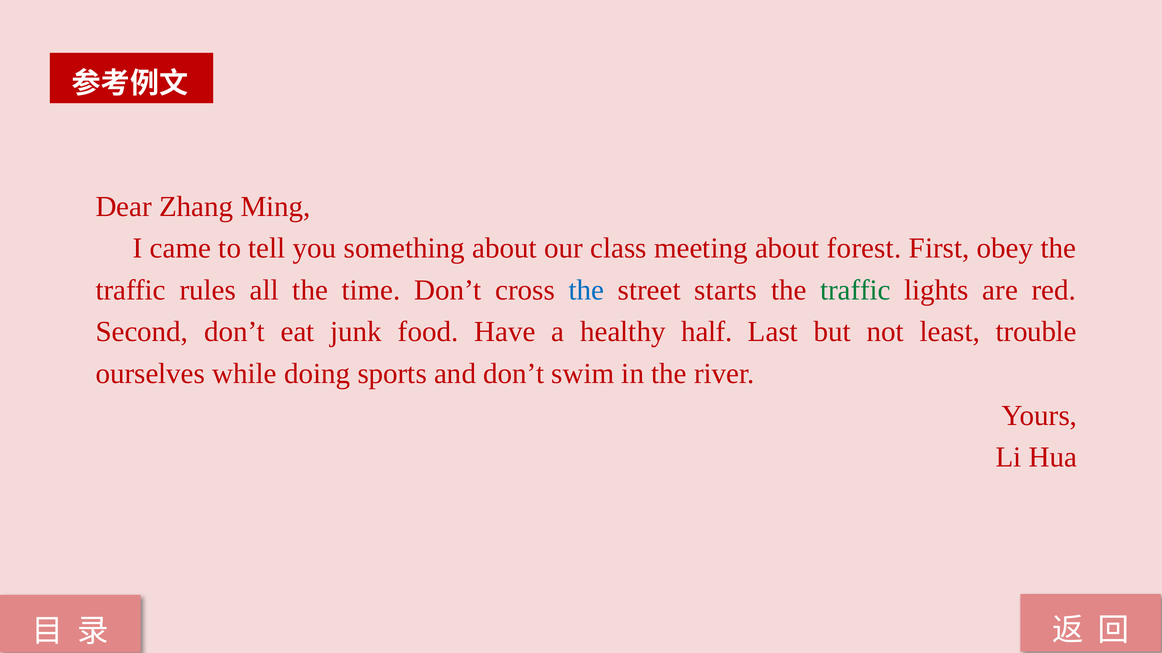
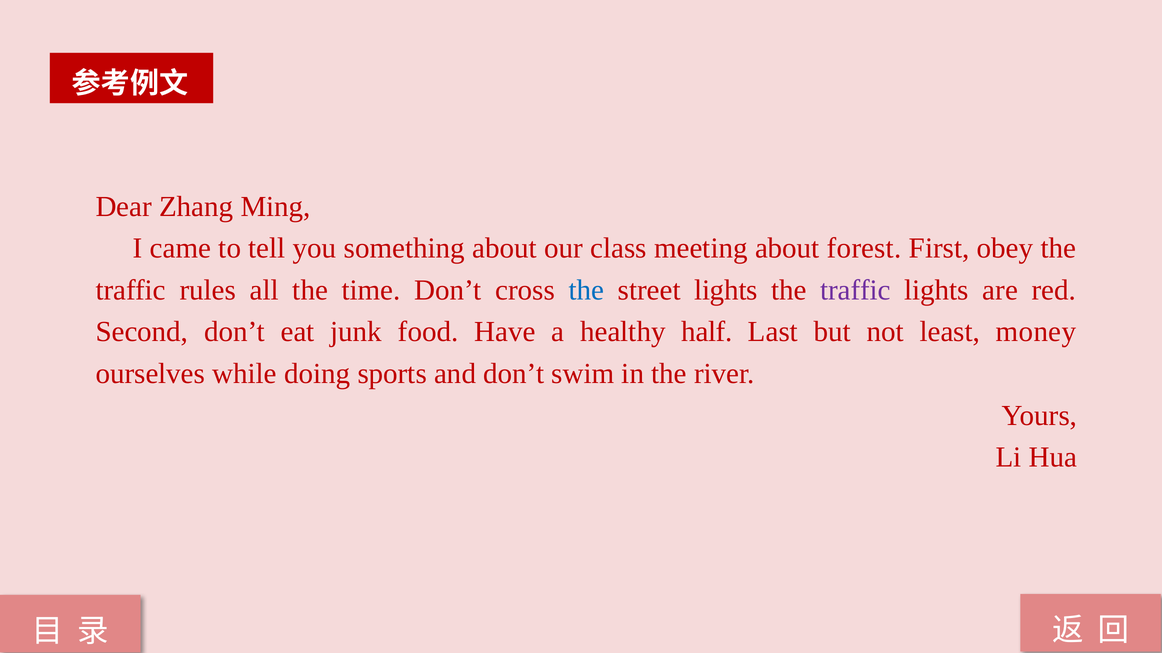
street starts: starts -> lights (726, 290)
traffic colour: green -> purple (855, 290)
trouble: trouble -> money (1036, 332)
